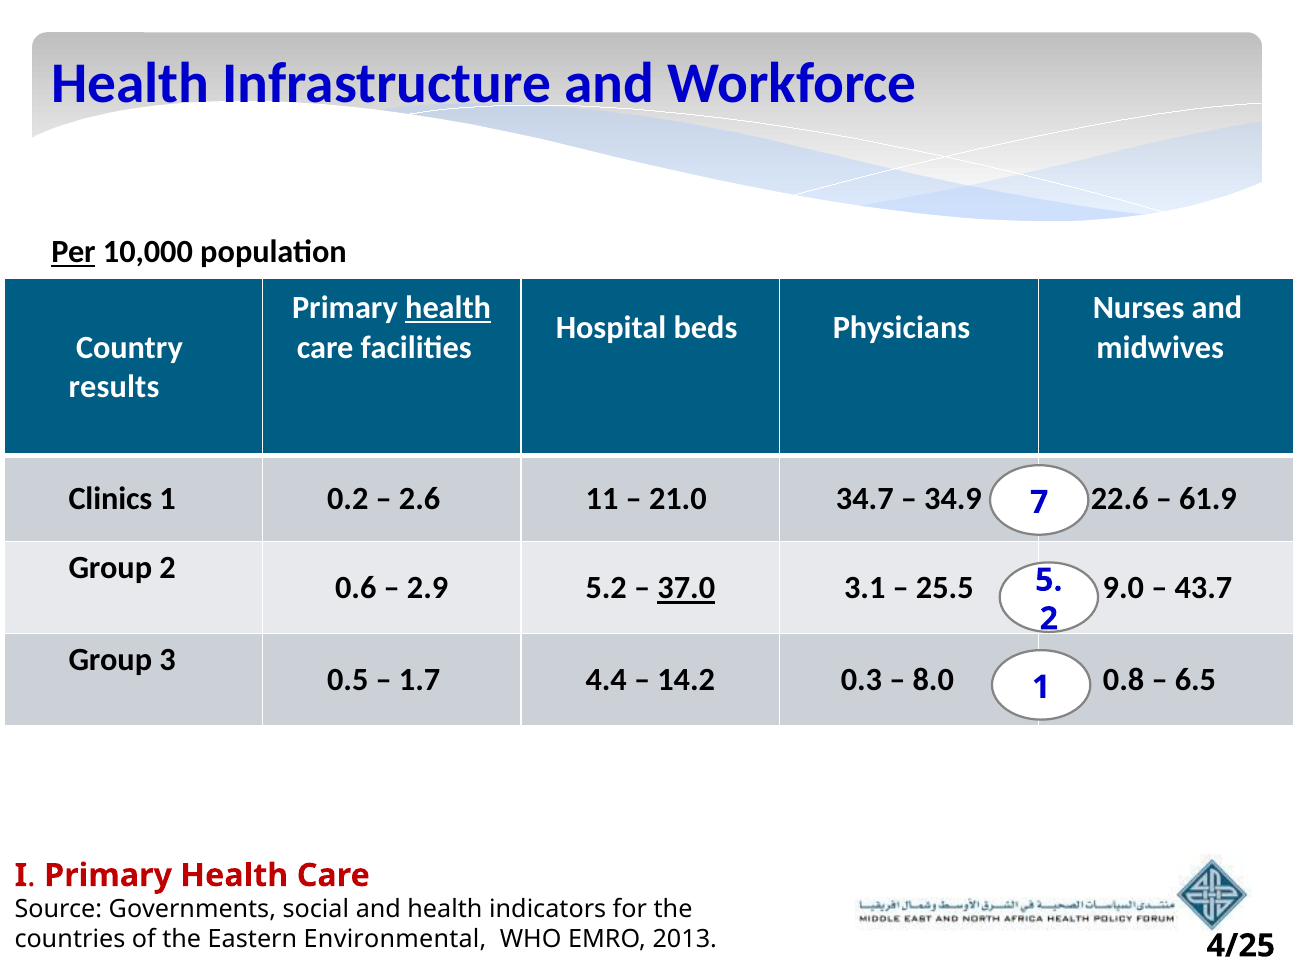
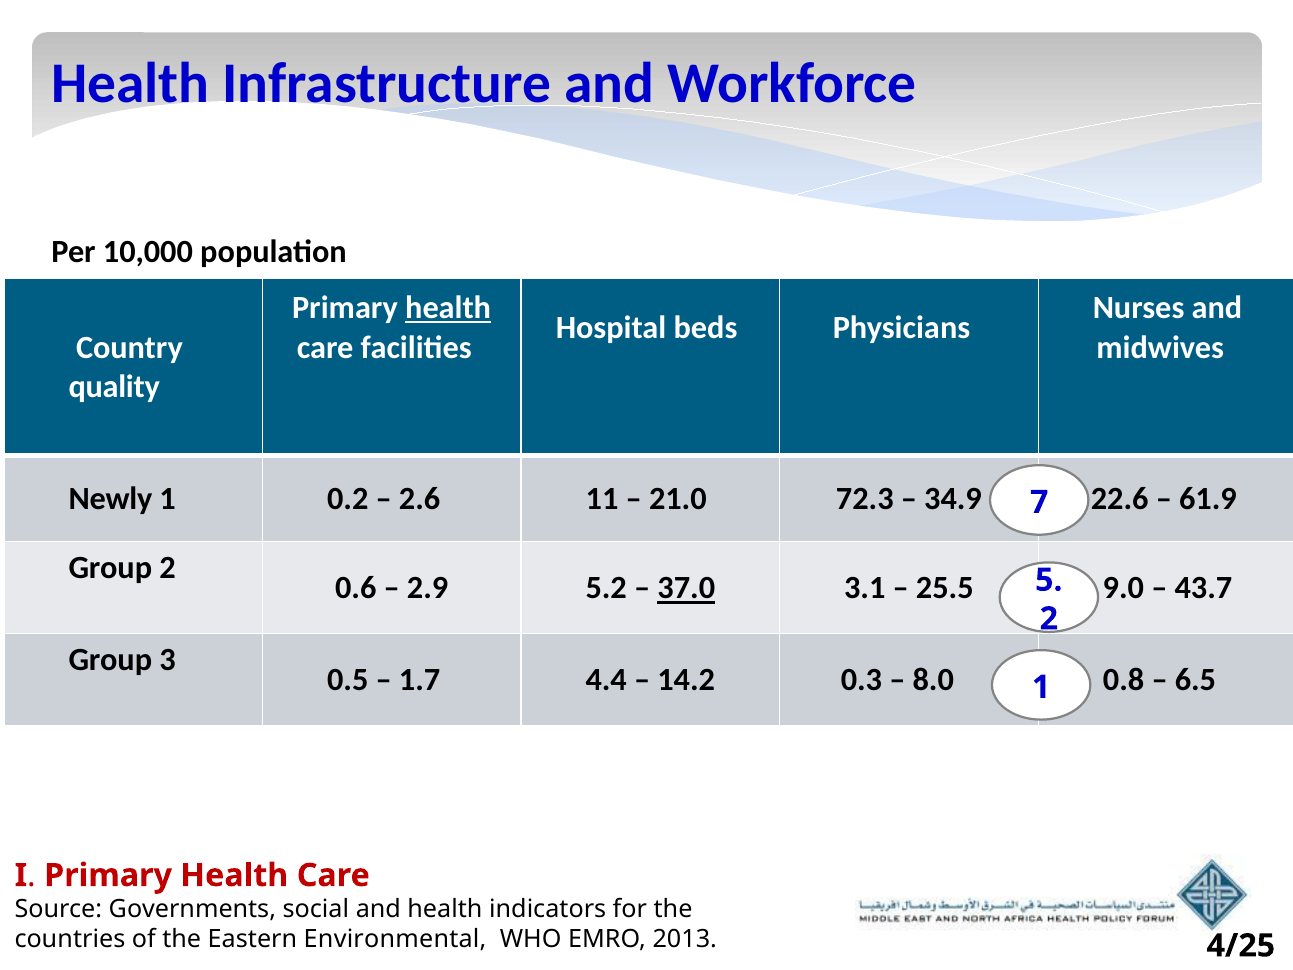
Per underline: present -> none (73, 252)
results: results -> quality (114, 387)
Clinics: Clinics -> Newly (110, 499)
34.7: 34.7 -> 72.3 (865, 499)
